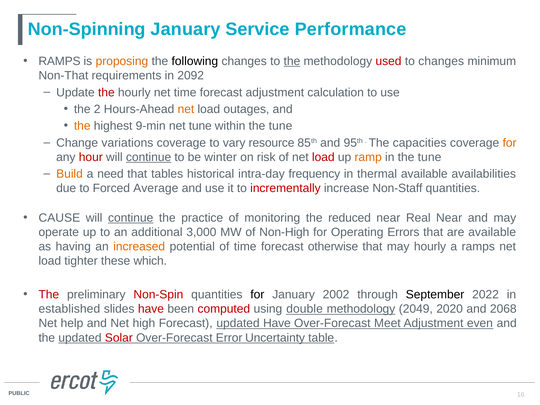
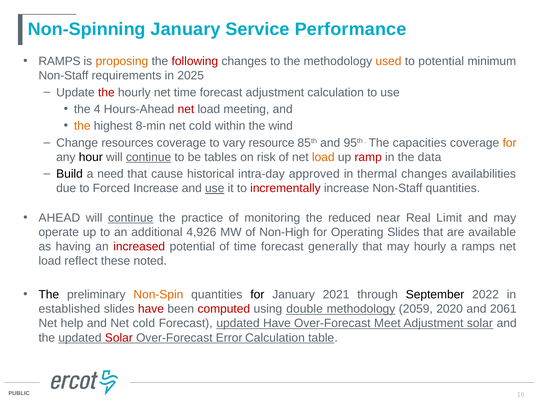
following colour: black -> red (195, 61)
the underline: present -> none (292, 61)
used colour: red -> orange (389, 61)
to changes: changes -> potential (441, 61)
Non-That: Non-That -> Non-Staff (63, 76)
2092: 2092 -> 2025 (191, 76)
2: 2 -> 4 (97, 109)
net colour: orange -> red (186, 109)
outages: outages -> meeting (246, 109)
9-min: 9-min -> 8-min (151, 126)
tune: tune -> cold (200, 126)
within the tune: tune -> wind (281, 126)
variations: variations -> resources (127, 143)
hour colour: red -> black (91, 157)
winter: winter -> tables (221, 157)
load colour: red -> orange (323, 157)
ramp colour: orange -> red (368, 157)
in the tune: tune -> data (430, 157)
Build colour: orange -> black (70, 174)
tables: tables -> cause (167, 174)
frequency: frequency -> approved (314, 174)
thermal available: available -> changes (424, 174)
Forced Average: Average -> Increase (156, 188)
use underline: none -> present (215, 188)
CAUSE: CAUSE -> AHEAD (59, 218)
Real Near: Near -> Limit (449, 218)
3,000: 3,000 -> 4,926 (201, 232)
Operating Errors: Errors -> Slides (403, 232)
increased colour: orange -> red (139, 247)
otherwise: otherwise -> generally (333, 247)
tighter: tighter -> reflect (81, 261)
which: which -> noted (150, 261)
The colour: red -> black (49, 295)
Non-Spin colour: red -> orange (158, 295)
2002: 2002 -> 2021 (336, 295)
2049: 2049 -> 2059 (416, 309)
2068: 2068 -> 2061 (503, 309)
and Net high: high -> cold (144, 323)
Adjustment even: even -> solar (480, 323)
Error Uncertainty: Uncertainty -> Calculation (275, 338)
